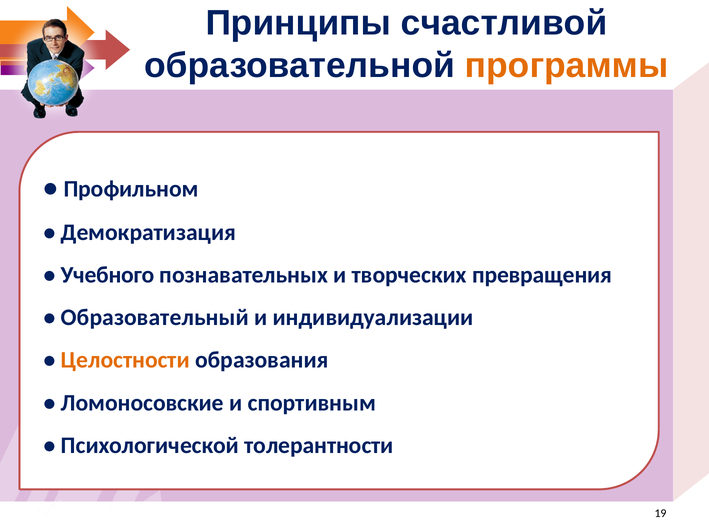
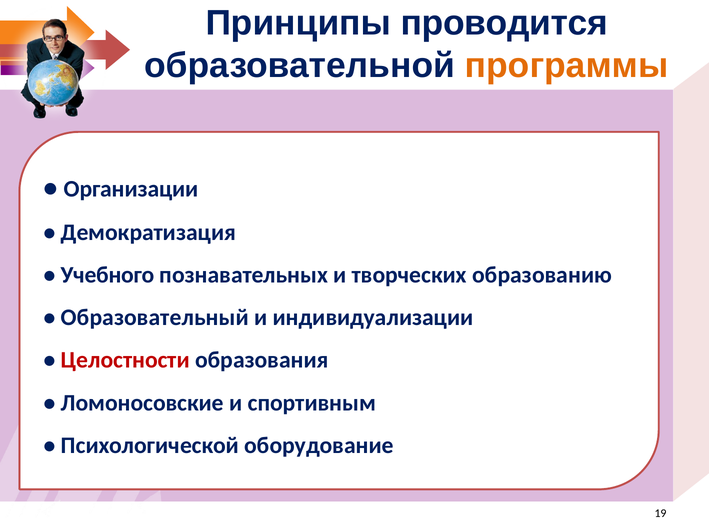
счастливой: счастливой -> проводится (504, 23)
Профильном: Профильном -> Организации (131, 189)
превращения: превращения -> образованию (542, 275)
Целостности colour: orange -> red (125, 360)
толерантности: толерантности -> оборудование (319, 445)
